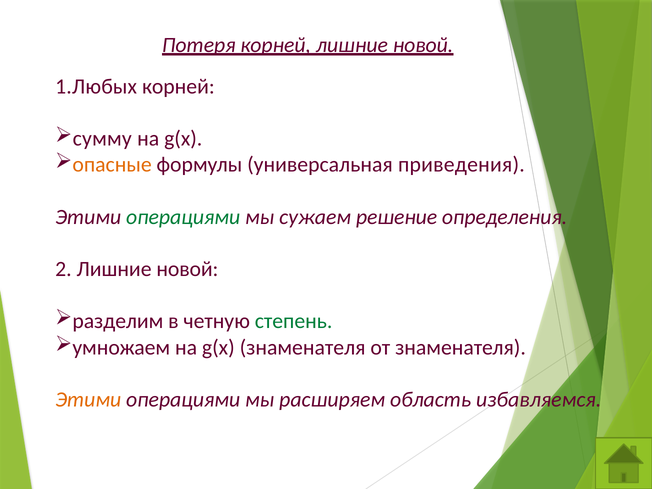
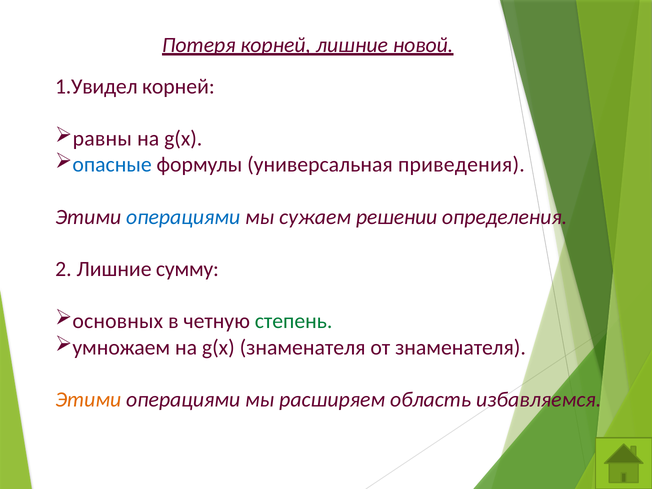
1.Любых: 1.Любых -> 1.Увидел (96, 87)
сумму: сумму -> равны (102, 139)
опасные colour: orange -> blue (112, 165)
операциями colour: green -> blue (183, 217)
решение: решение -> решении (397, 217)
2 Лишние новой: новой -> сумму (187, 269)
разделим: разделим -> основных (118, 321)
